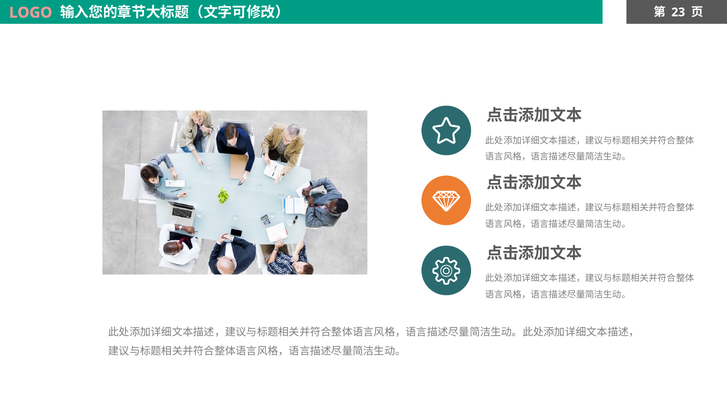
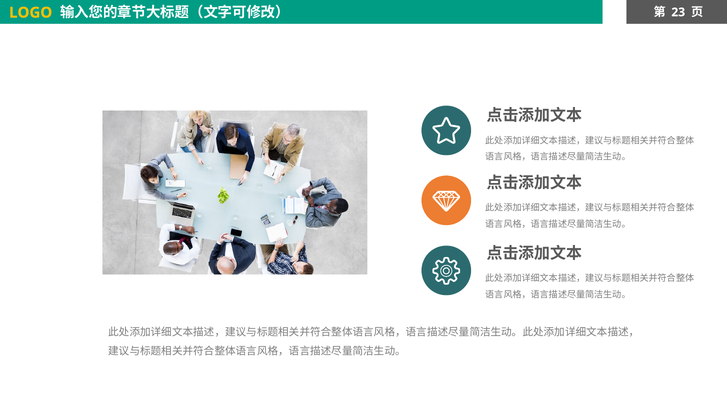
LOGO colour: pink -> yellow (31, 13)
